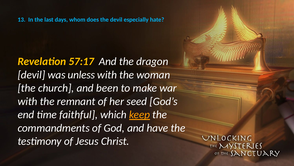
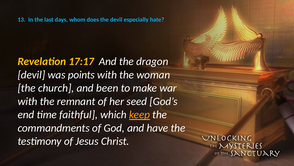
57:17: 57:17 -> 17:17 (81, 61)
unless: unless -> points (81, 75)
